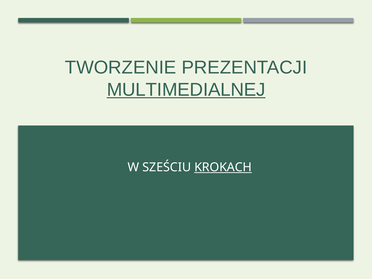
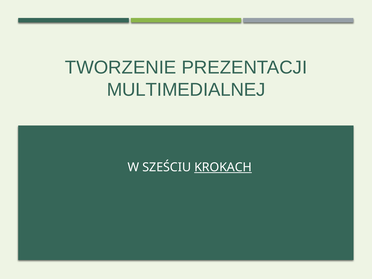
MULTIMEDIALNEJ underline: present -> none (186, 90)
